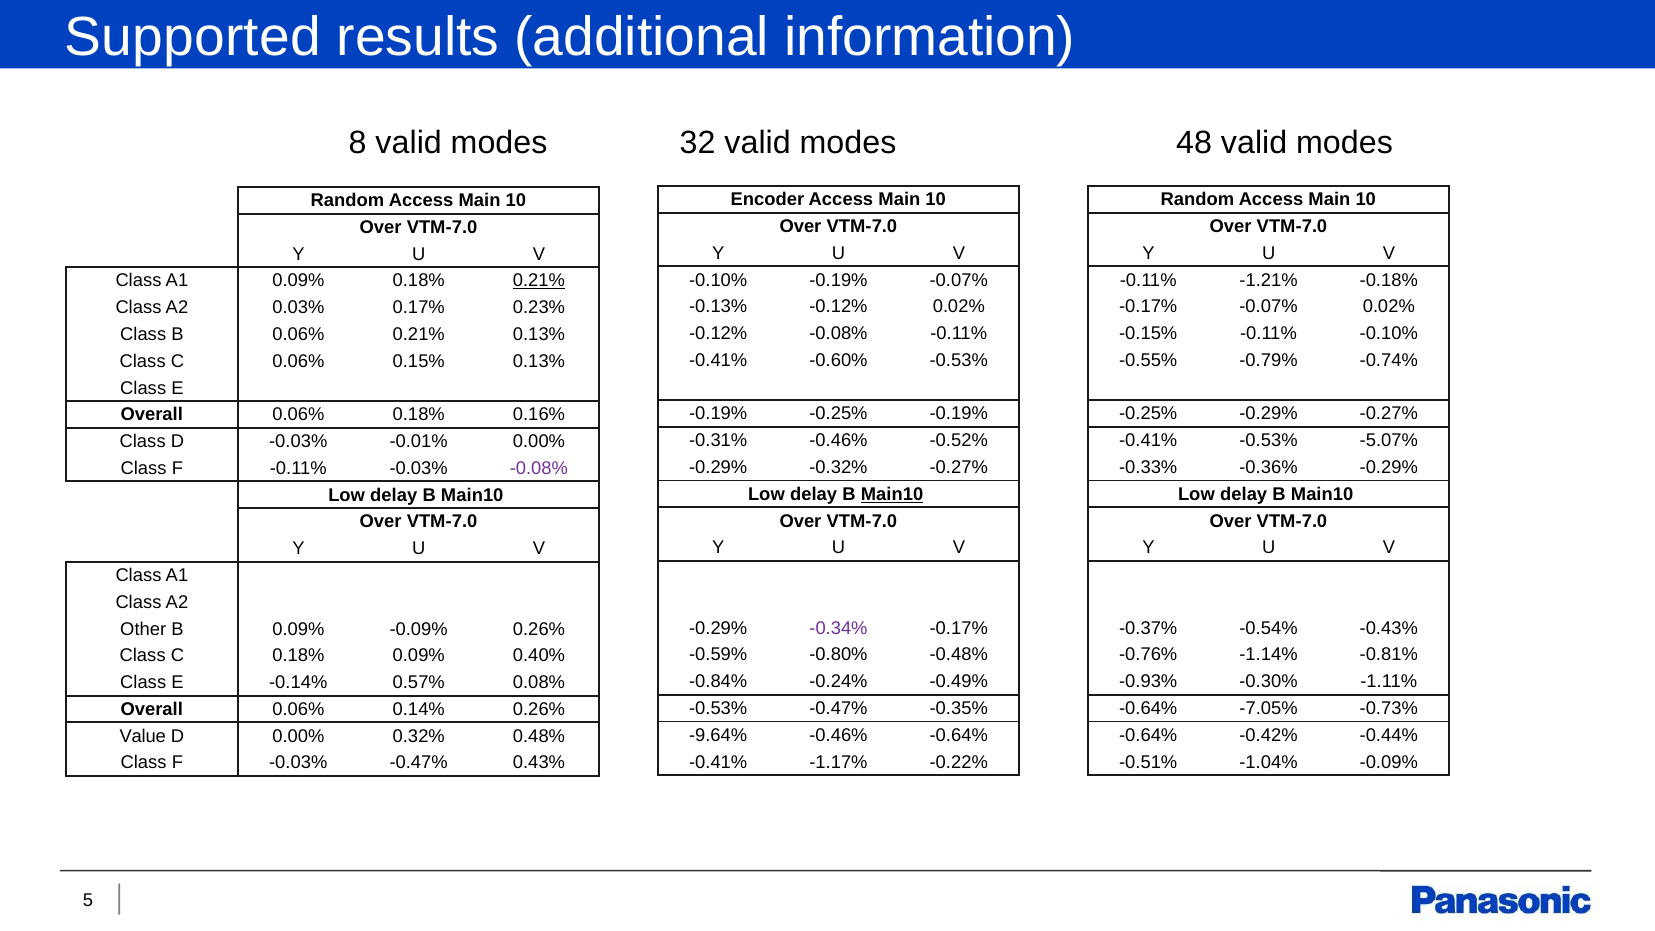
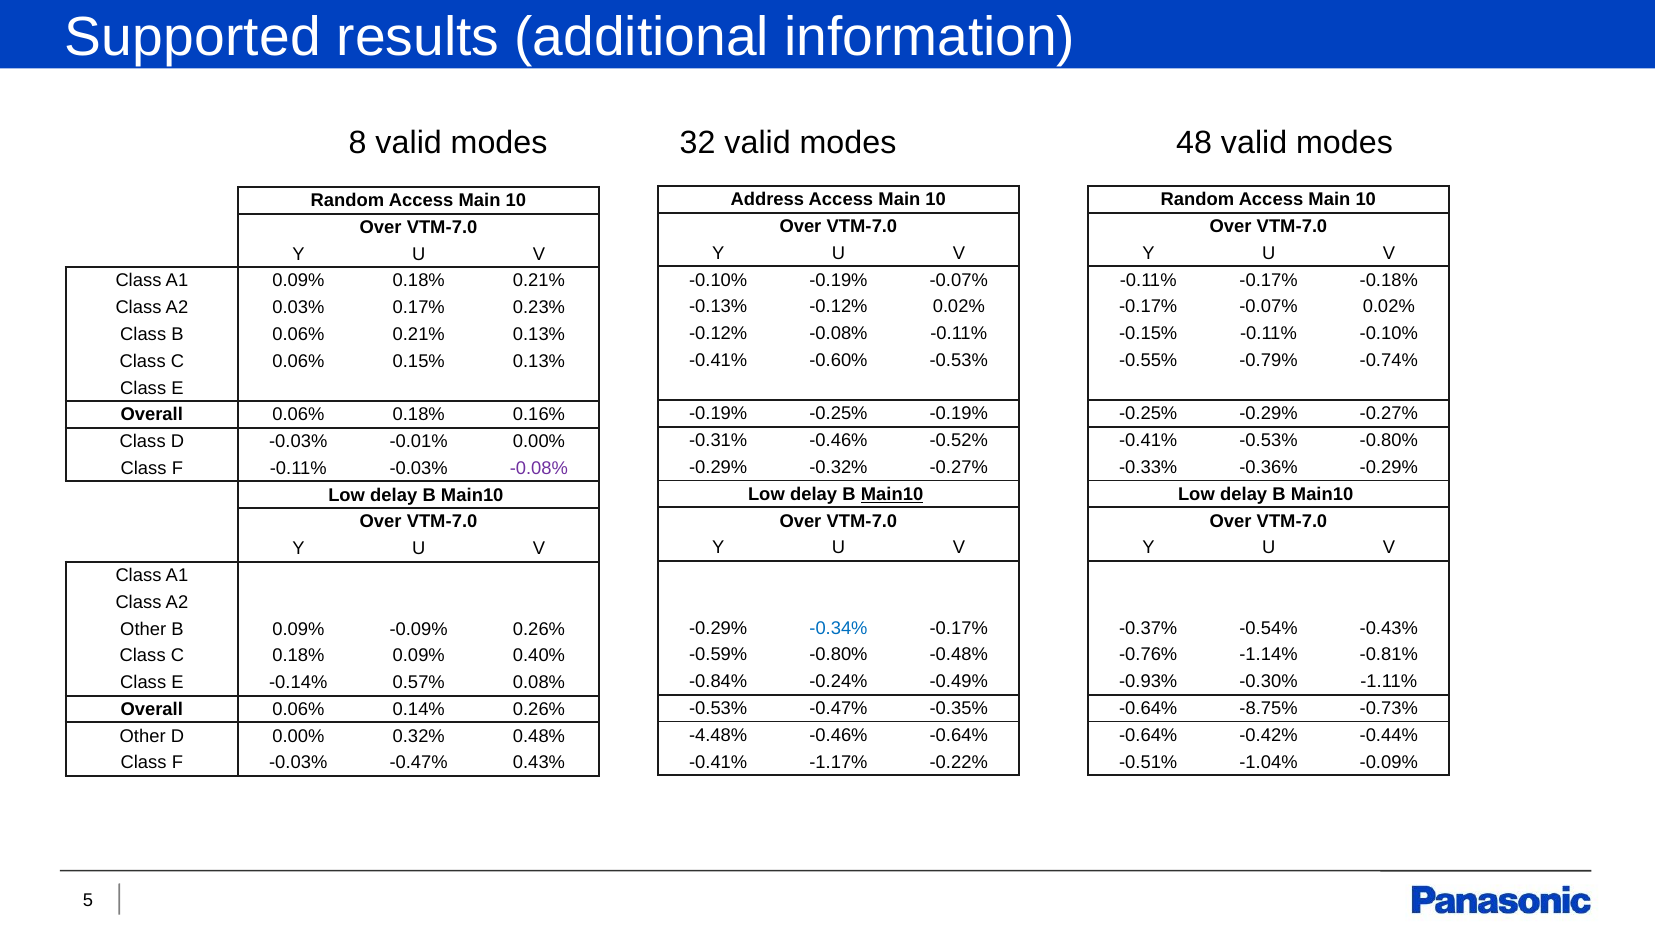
Encoder: Encoder -> Address (767, 200)
-0.11% -1.21%: -1.21% -> -0.17% (1269, 280)
0.21% underline: present -> none (539, 281)
-0.53% -5.07%: -5.07% -> -0.80% (1389, 441)
-0.34% colour: purple -> blue (838, 628)
-7.05%: -7.05% -> -8.75% (1269, 708)
-9.64%: -9.64% -> -4.48% (718, 735)
Value: Value -> Other (143, 736)
